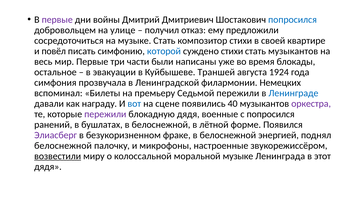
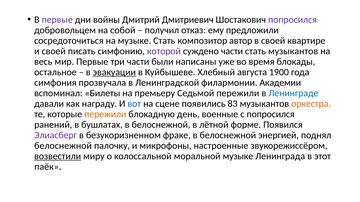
попросился colour: blue -> purple (292, 20)
улице: улице -> собой (123, 30)
композитор стихи: стихи -> автор (241, 41)
и повёл: повёл -> своей (54, 51)
которой colour: blue -> purple (164, 51)
суждено стихи: стихи -> части (232, 51)
эвакуации underline: none -> present (114, 72)
Траншей: Траншей -> Хлебный (216, 72)
1924: 1924 -> 1900 (279, 72)
Немецких: Немецких -> Академии (280, 83)
40: 40 -> 83 (233, 104)
оркестра colour: purple -> orange (311, 104)
пережили colour: purple -> orange (105, 114)
блокадную дядя: дядя -> день (188, 114)
дядя: дядя -> паёк (48, 167)
